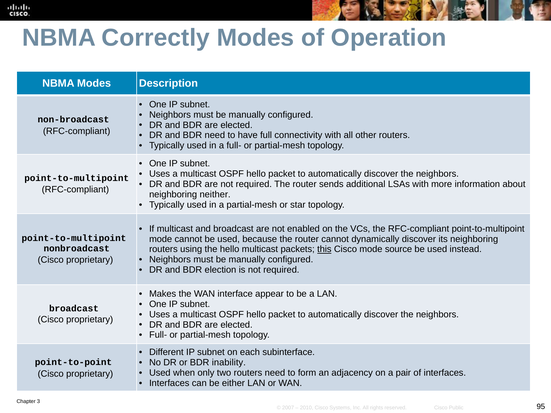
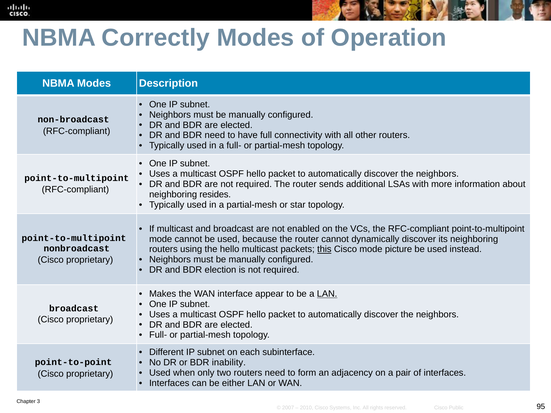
neither: neither -> resides (215, 195)
source: source -> picture (398, 249)
LAN underline: none -> present (327, 294)
